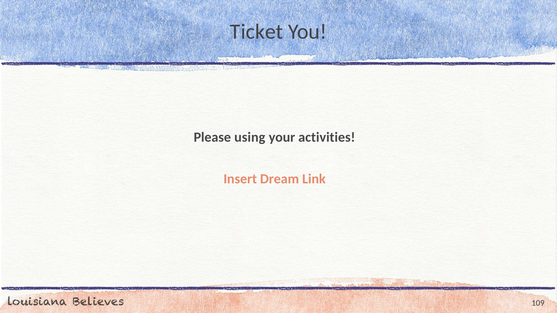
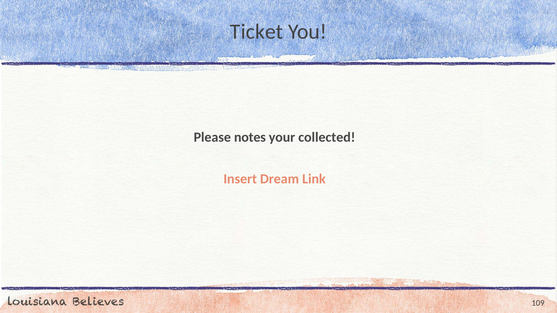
using: using -> notes (250, 138)
activities: activities -> collected (327, 138)
